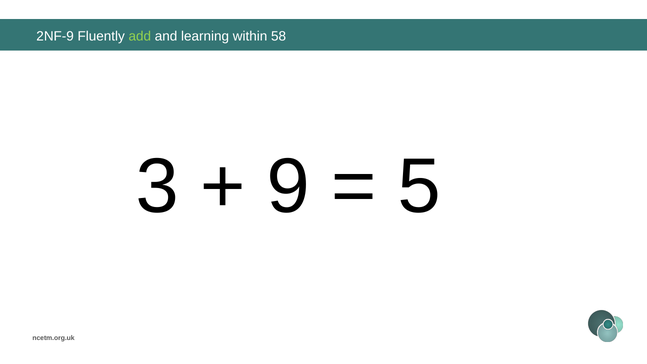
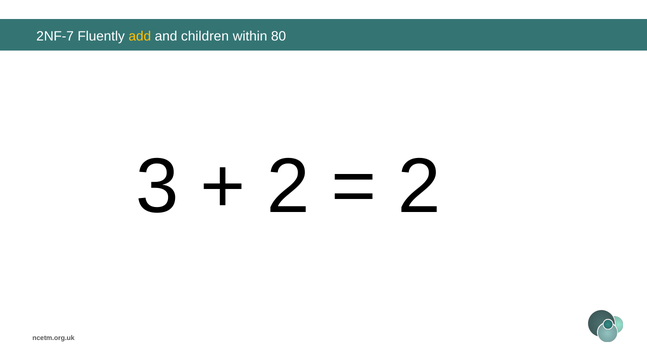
2NF-9: 2NF-9 -> 2NF-7 (55, 36)
add colour: light green -> yellow (140, 36)
learning: learning -> children (205, 36)
58: 58 -> 80 (279, 36)
9: 9 -> 2 (288, 187)
5: 5 -> 2 (419, 187)
